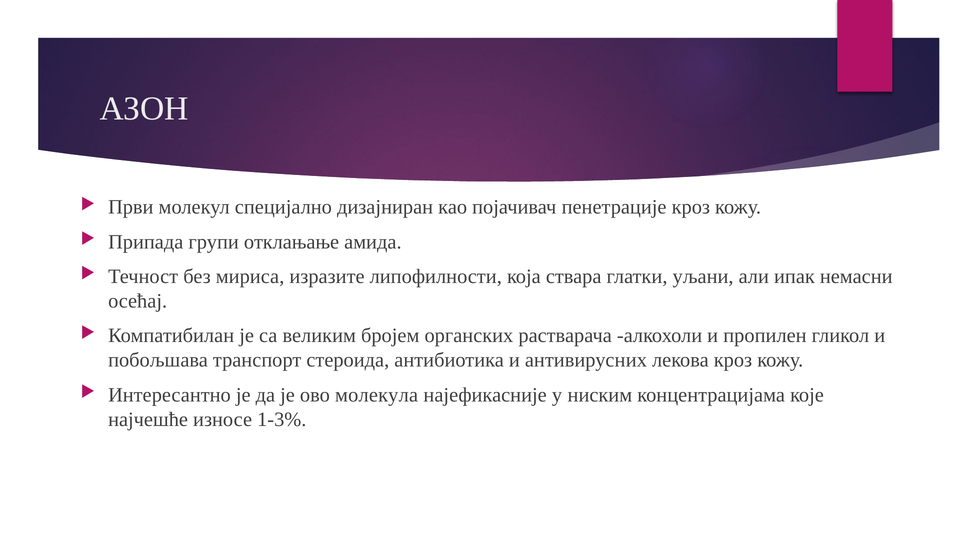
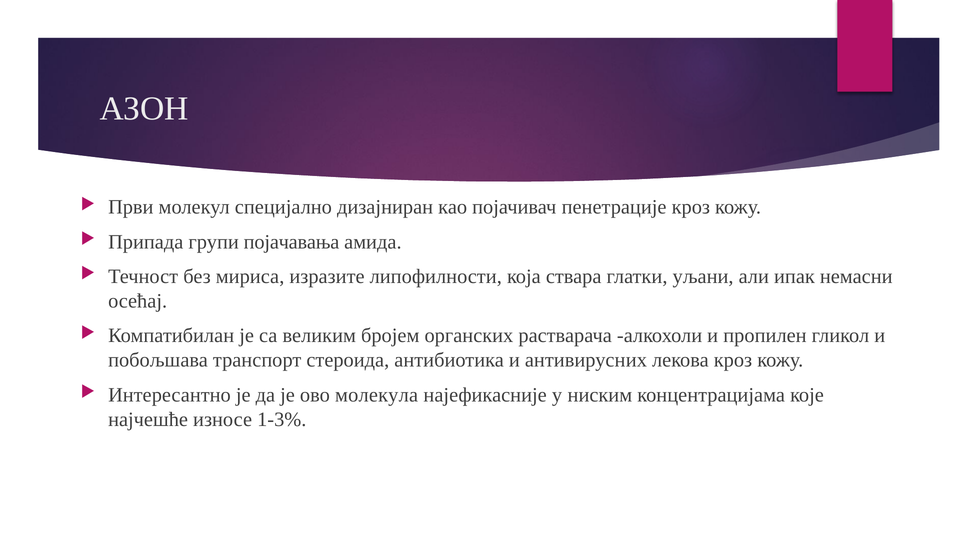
отклањање: отклањање -> појачавања (292, 242)
